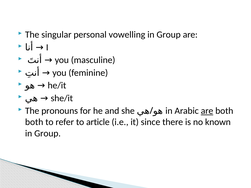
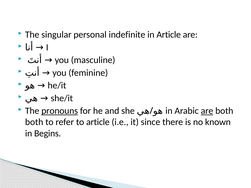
vowelling: vowelling -> indefinite (127, 35)
Group: Group -> Article (169, 35)
pronouns underline: none -> present (60, 111)
Group: Group -> Begins (48, 134)
